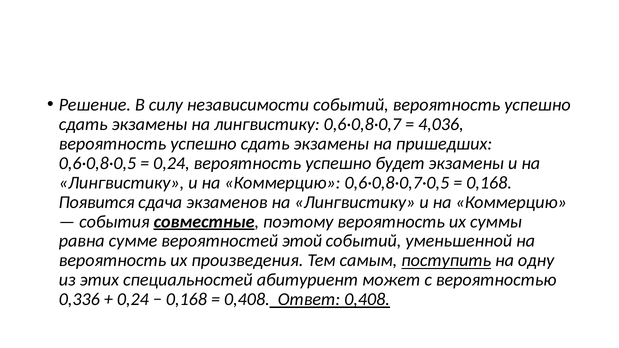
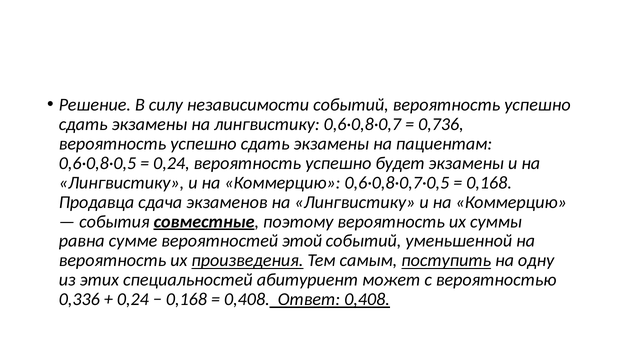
4,036: 4,036 -> 0,736 (441, 124)
пришедших: пришедших -> пациентам (444, 144)
Появится: Появится -> Продавца (97, 202)
произведения underline: none -> present (247, 261)
